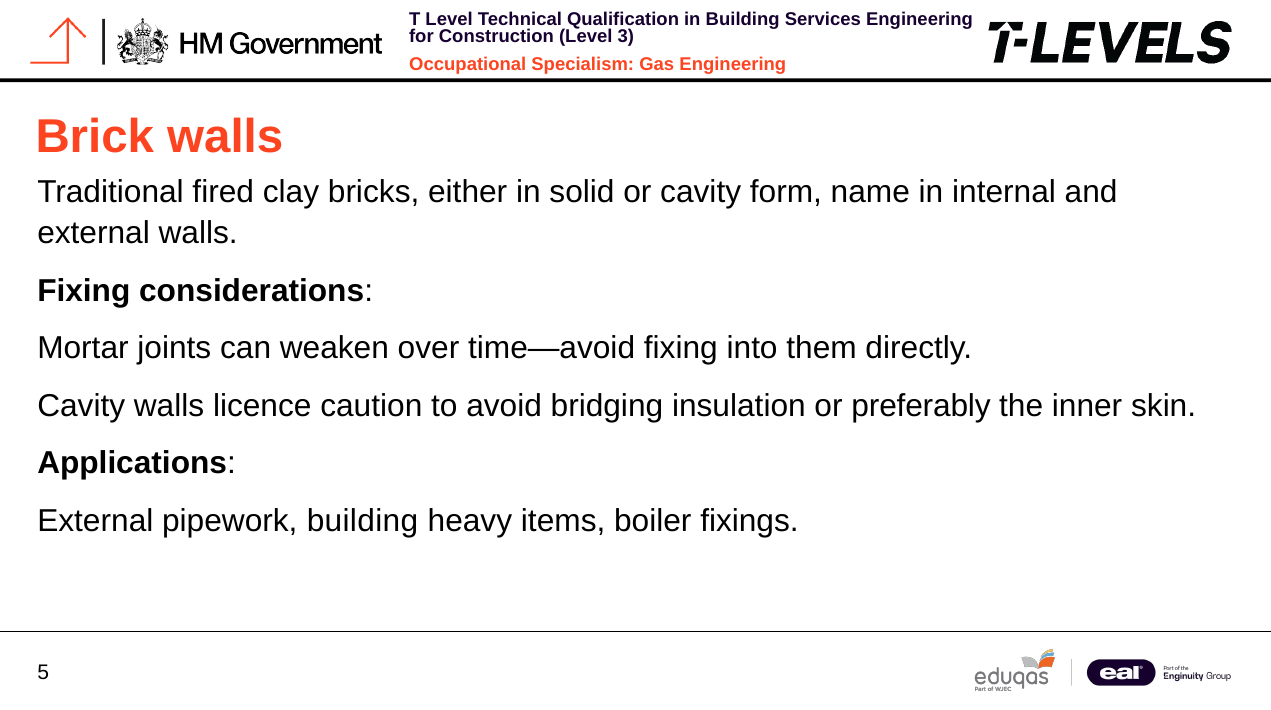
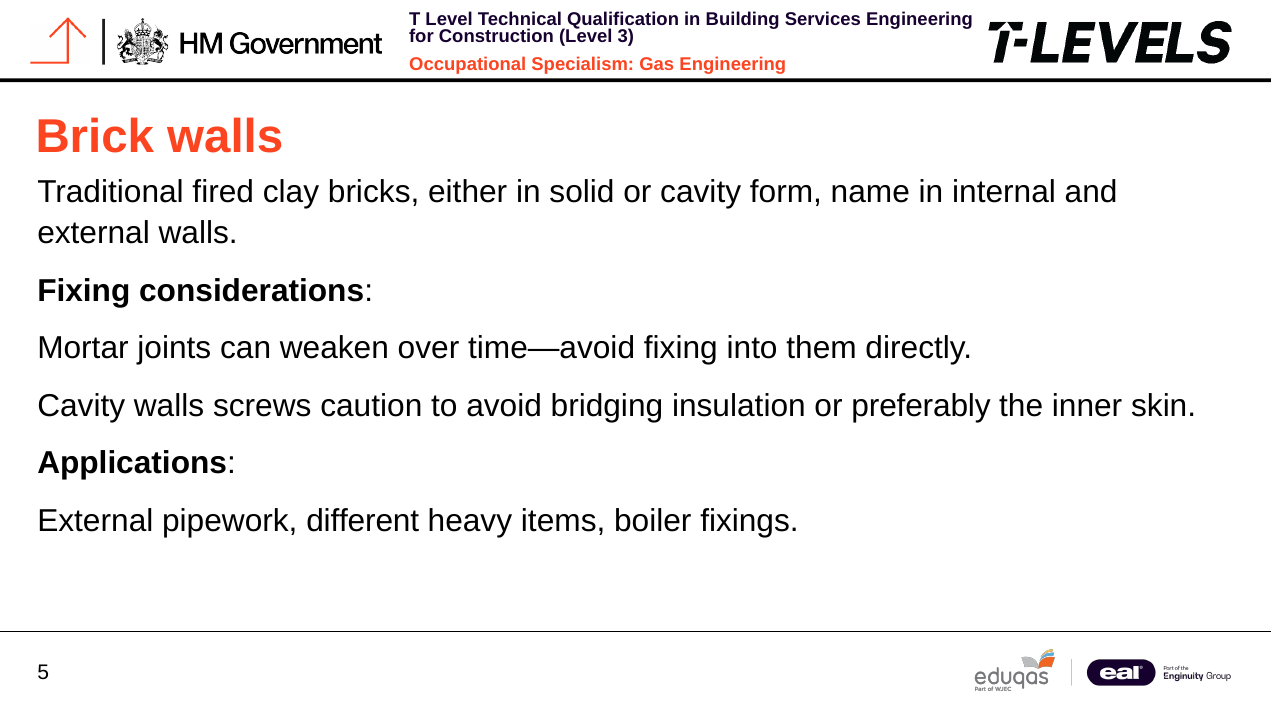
licence: licence -> screws (262, 406)
pipework building: building -> different (363, 521)
